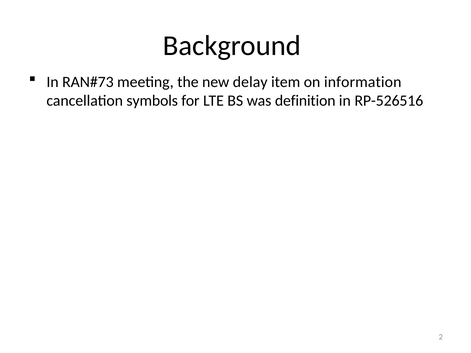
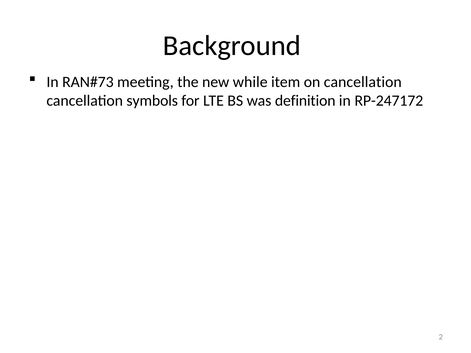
delay: delay -> while (250, 82)
on information: information -> cancellation (363, 82)
RP-526516: RP-526516 -> RP-247172 (389, 101)
